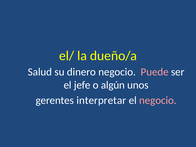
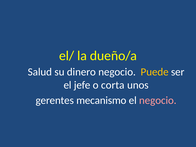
Puede colour: pink -> yellow (155, 72)
algún: algún -> corta (113, 85)
interpretar: interpretar -> mecanismo (101, 100)
